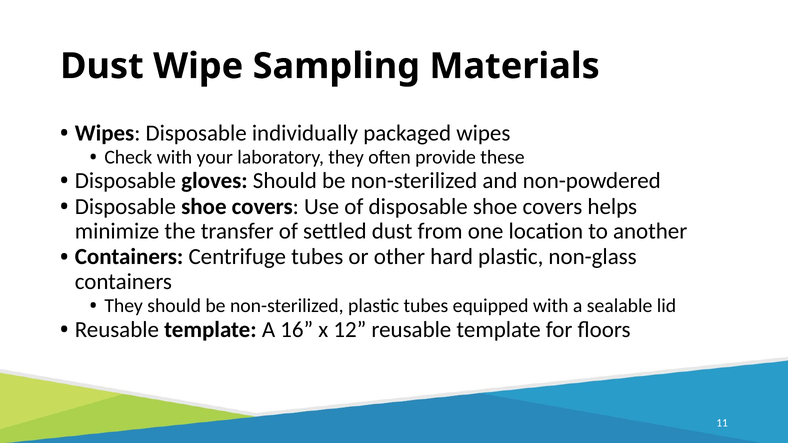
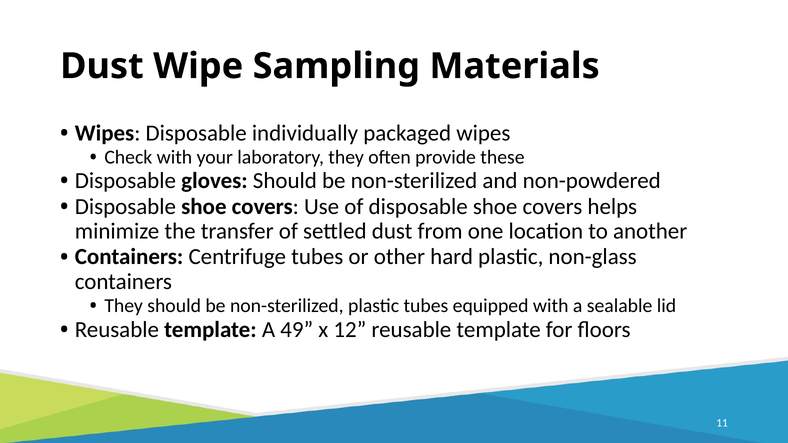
16: 16 -> 49 (297, 330)
